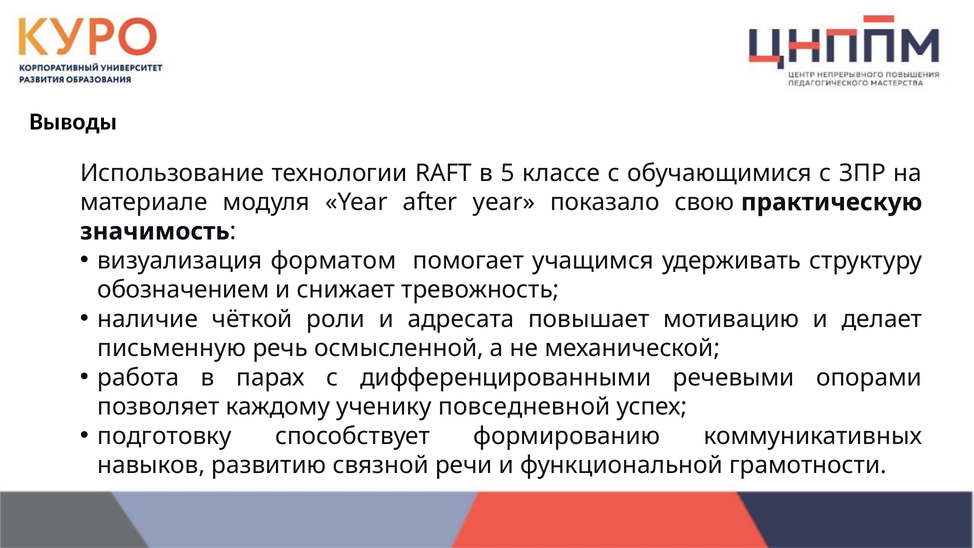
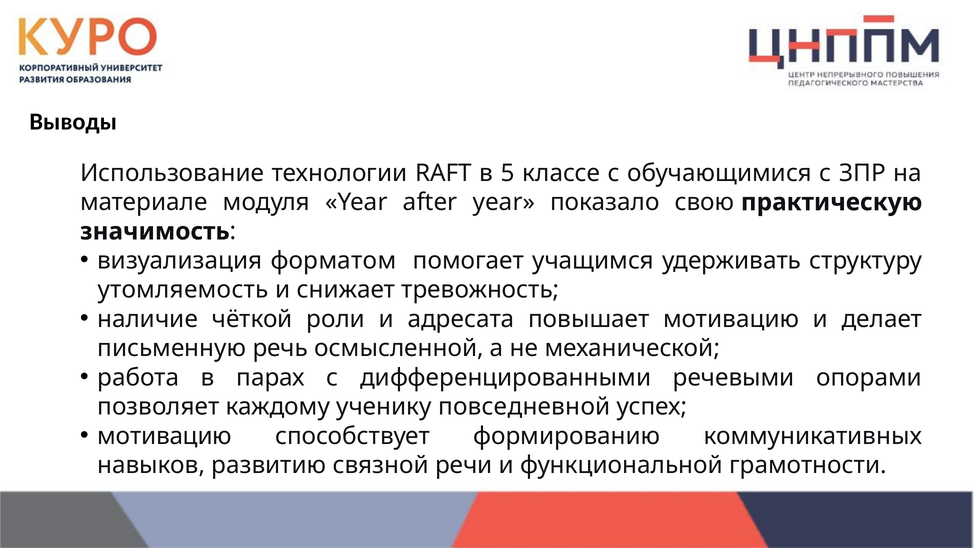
обозначением: обозначением -> утомляемость (183, 290)
подготовку: подготовку -> мотивацию (165, 436)
